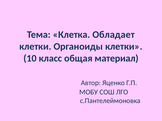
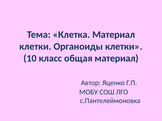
Клетка Обладает: Обладает -> Материал (114, 35)
